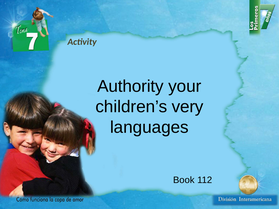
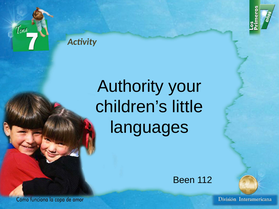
very: very -> little (187, 107)
Book: Book -> Been (184, 180)
